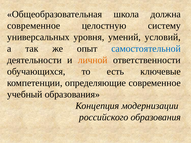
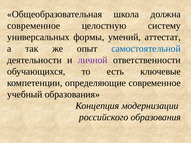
уровня: уровня -> формы (89, 37)
условий: условий -> аттестат (163, 37)
личной colour: orange -> purple (93, 60)
